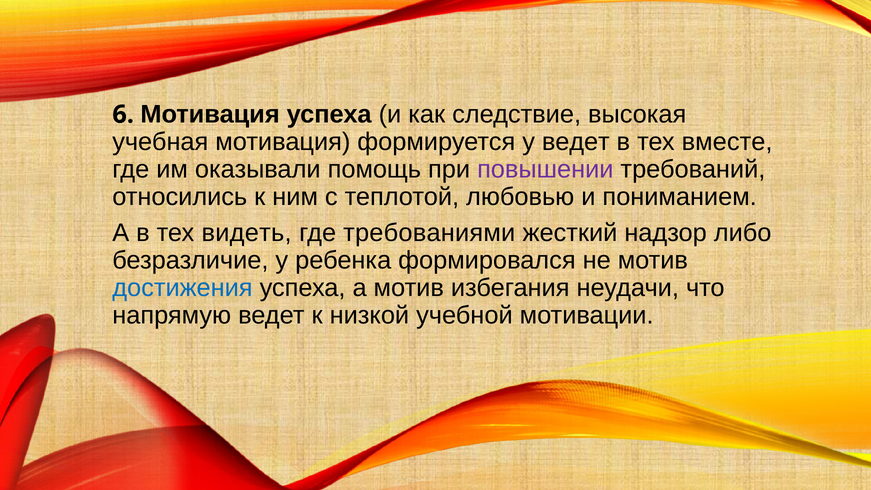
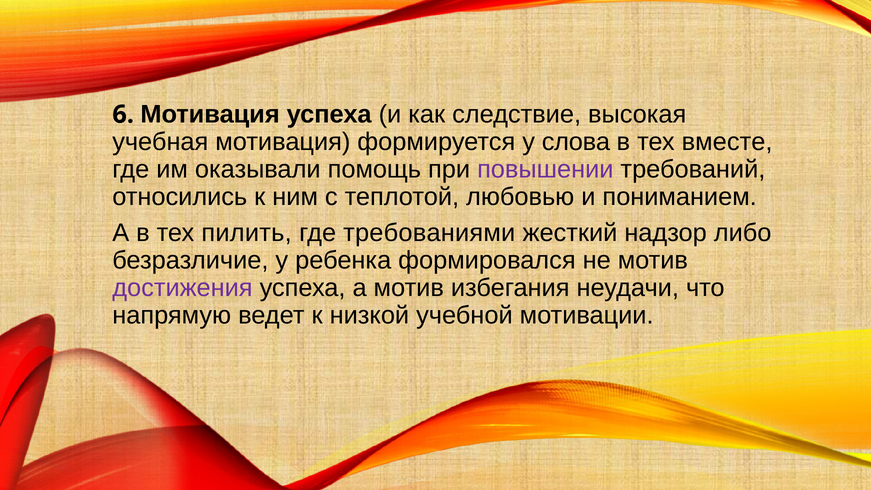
у ведет: ведет -> слова (576, 142)
видеть: видеть -> пилить (247, 233)
достижения colour: blue -> purple (182, 288)
